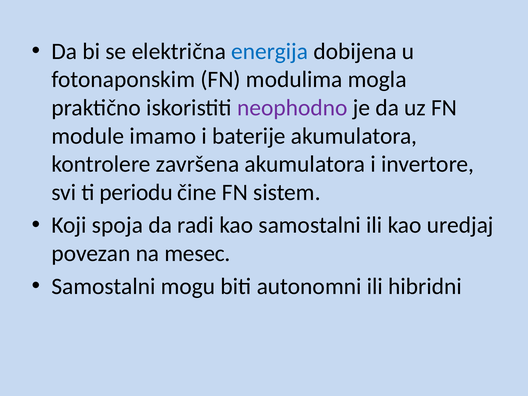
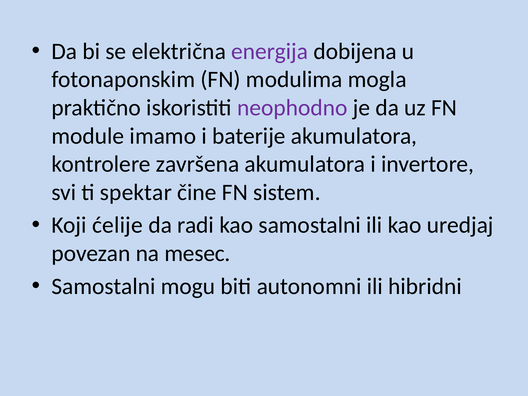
energija colour: blue -> purple (270, 51)
periodu: periodu -> spektar (136, 192)
spoja: spoja -> ćelije (117, 225)
